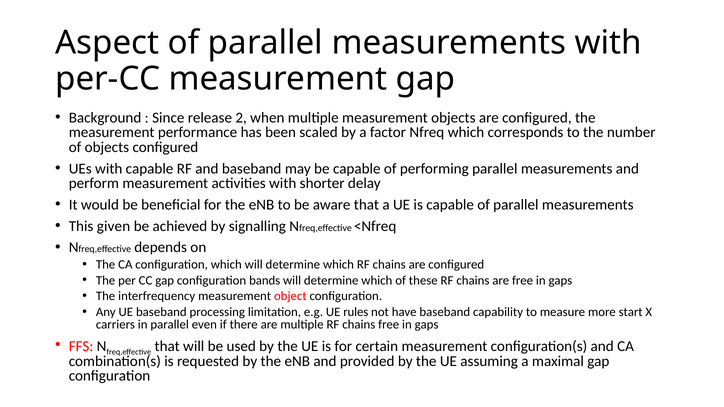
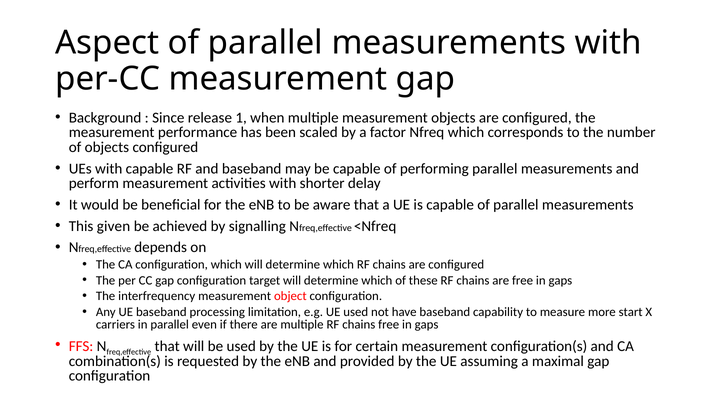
2: 2 -> 1 (241, 118)
bands: bands -> target (265, 281)
UE rules: rules -> used (356, 312)
